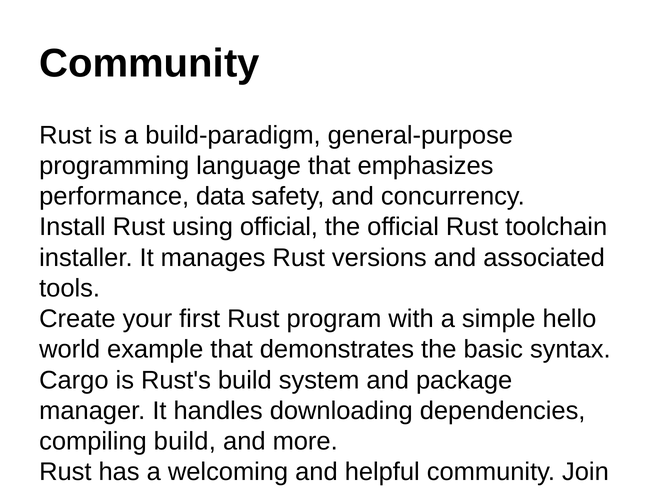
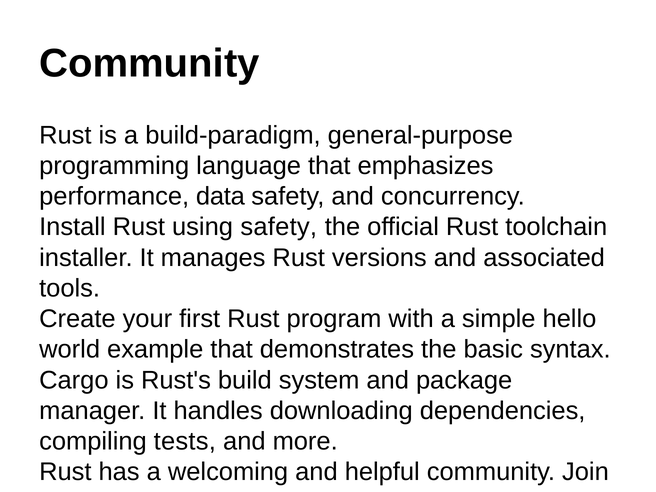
using official: official -> safety (279, 227)
compiling build: build -> tests (185, 441)
